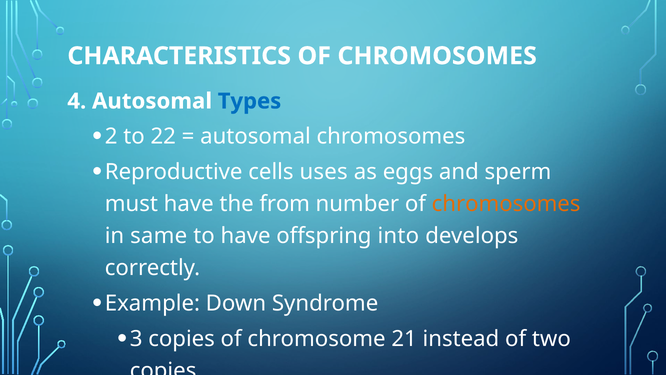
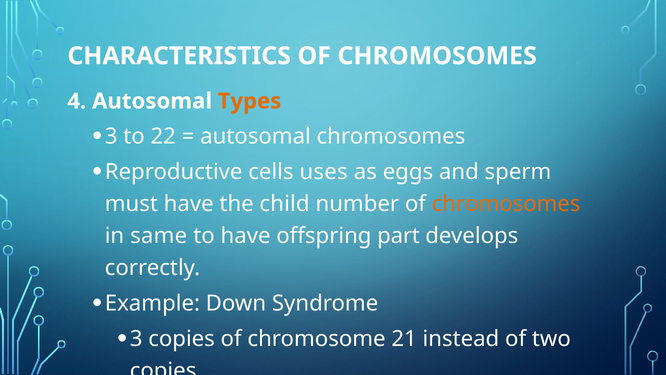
Types colour: blue -> orange (249, 101)
2: 2 -> 3 (111, 137)
from: from -> child (285, 204)
into: into -> part (399, 236)
